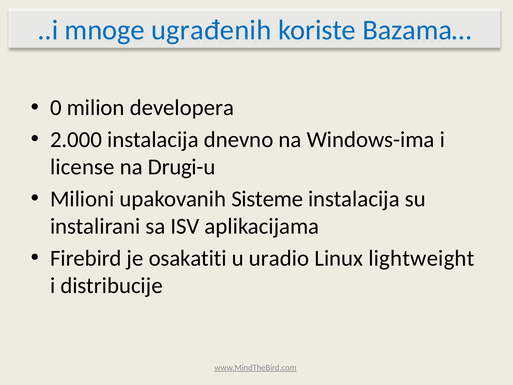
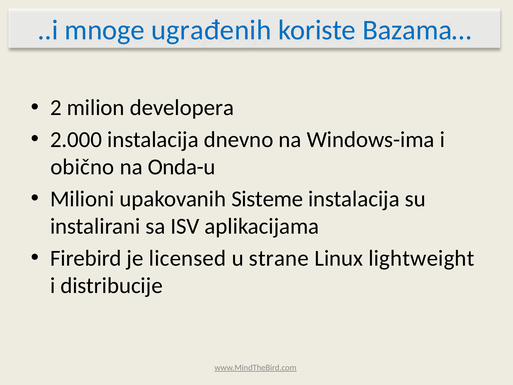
0: 0 -> 2 (56, 108)
license: license -> obično (82, 167)
Drugi-u: Drugi-u -> Onda-u (182, 167)
osakatiti: osakatiti -> licensed (188, 258)
uradio: uradio -> strane (279, 258)
